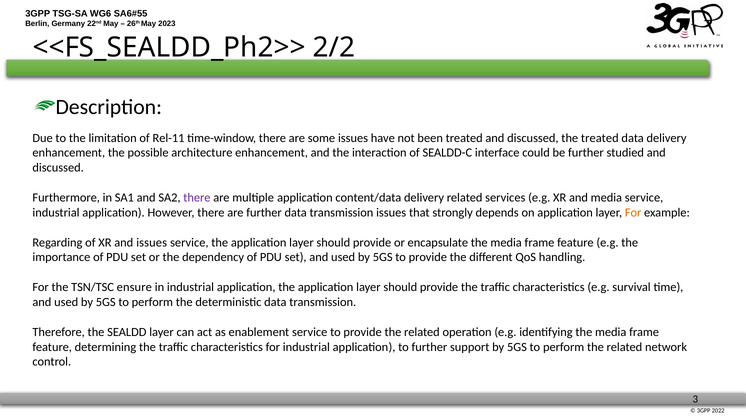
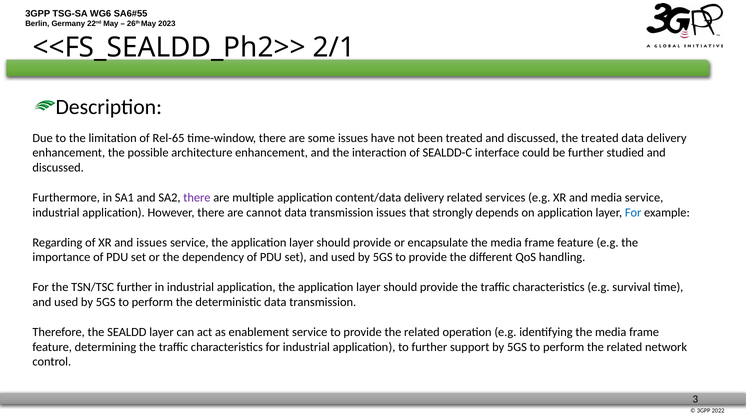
2/2: 2/2 -> 2/1 (334, 47)
Rel-11: Rel-11 -> Rel-65 (169, 138)
are further: further -> cannot (264, 212)
For colour: orange -> blue (633, 212)
TSN/TSC ensure: ensure -> further (134, 287)
